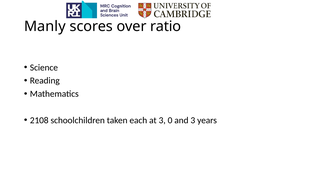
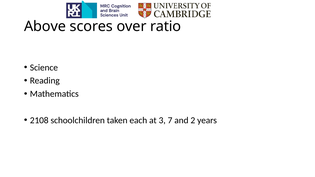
Manly: Manly -> Above (45, 26)
0: 0 -> 7 (170, 120)
and 3: 3 -> 2 (193, 120)
